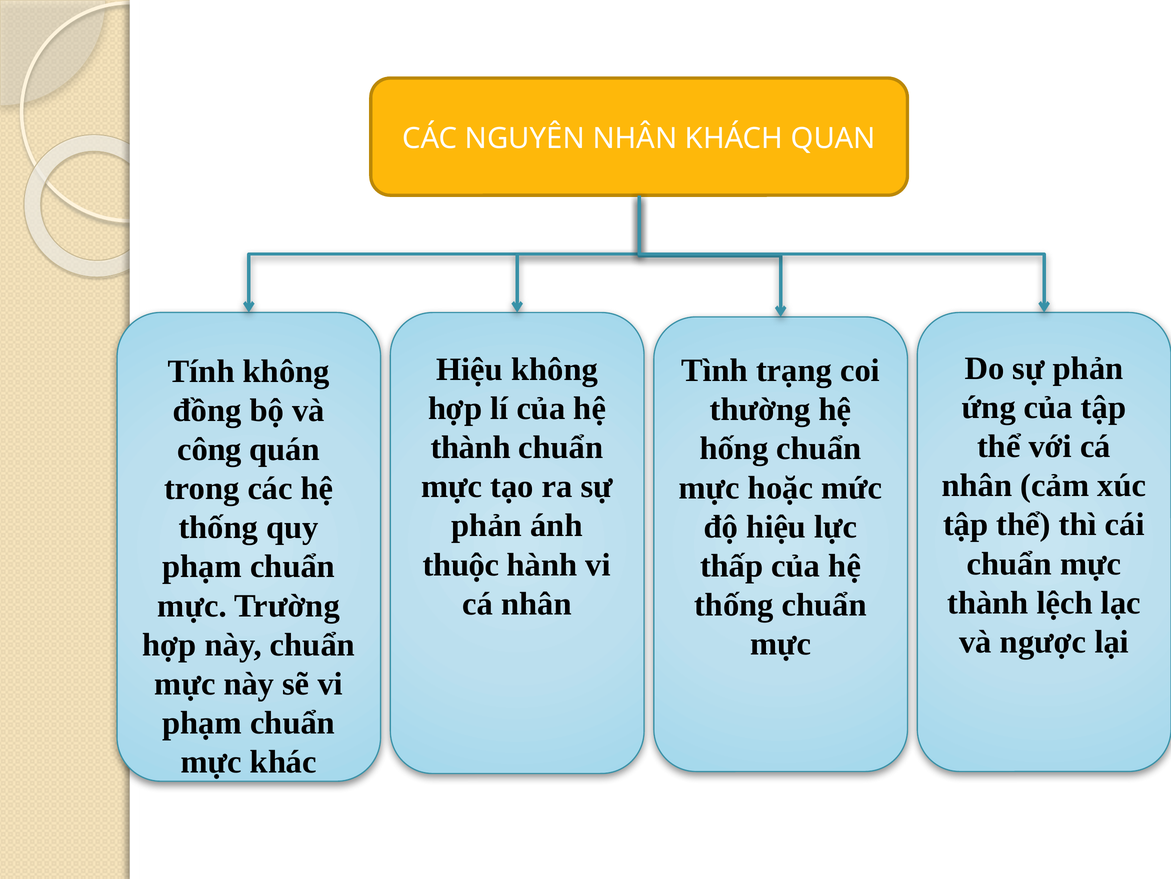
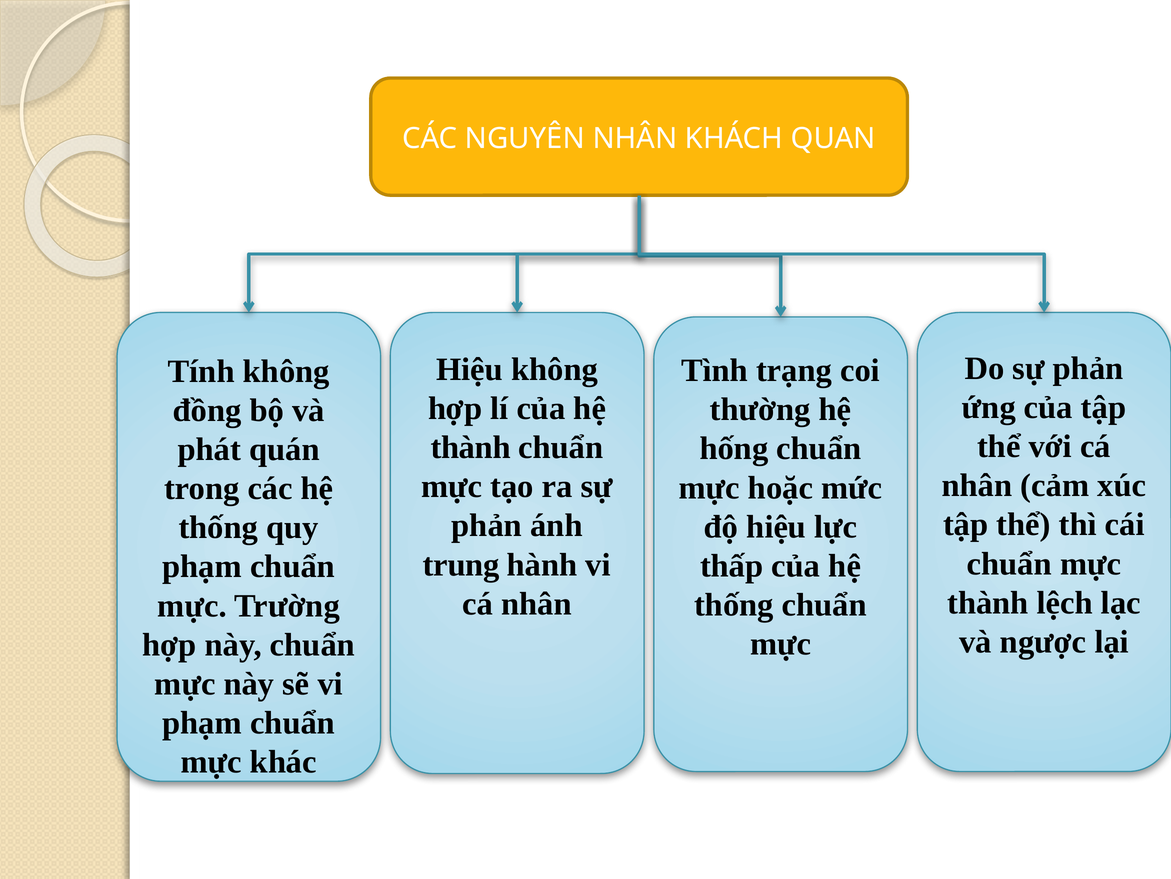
công: công -> phát (209, 449)
thuộc: thuộc -> trung (461, 564)
